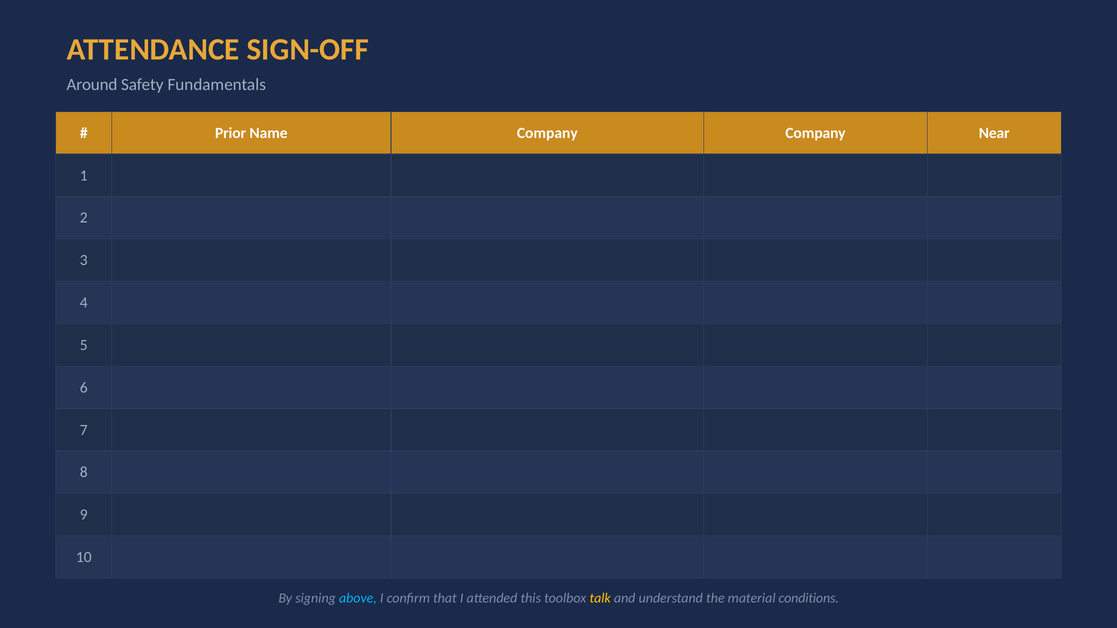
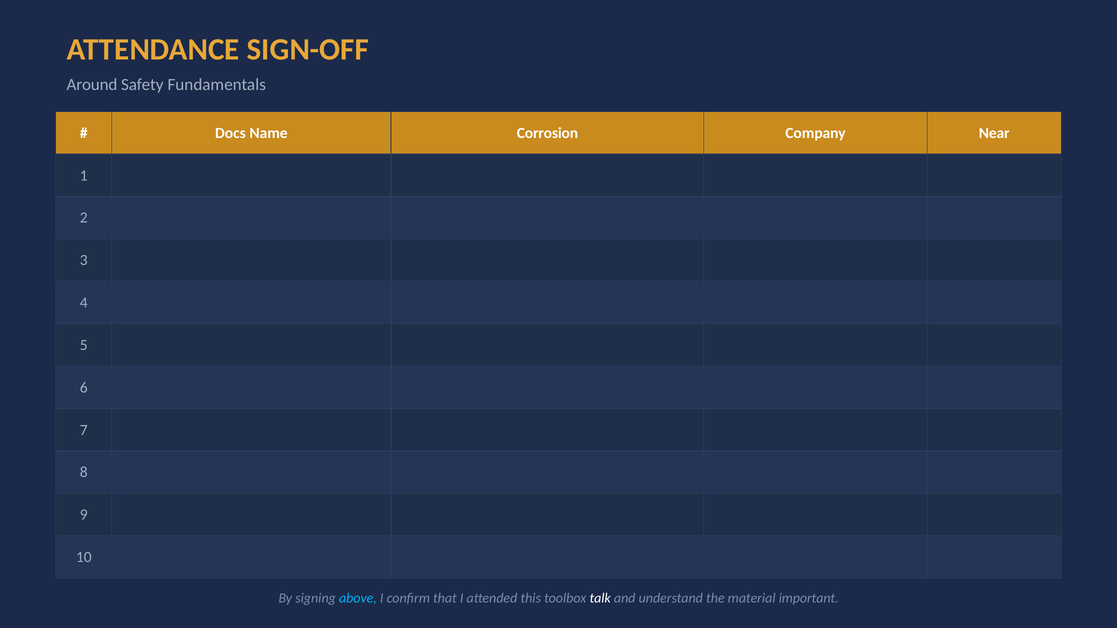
Prior: Prior -> Docs (230, 133)
Name Company: Company -> Corrosion (547, 133)
talk colour: yellow -> white (600, 599)
conditions: conditions -> important (809, 599)
